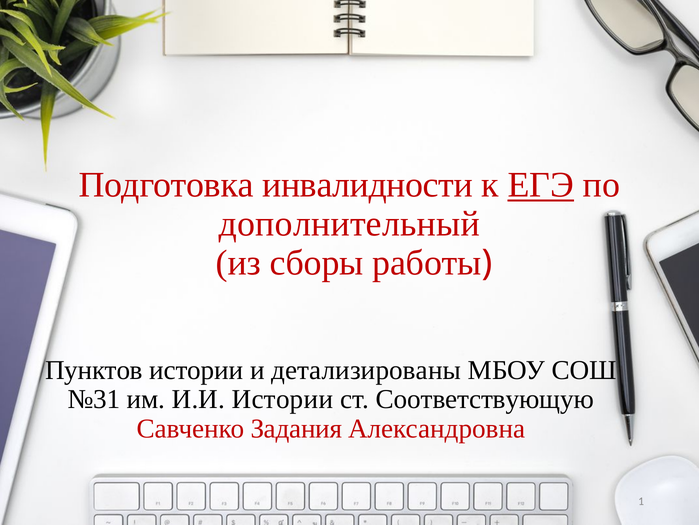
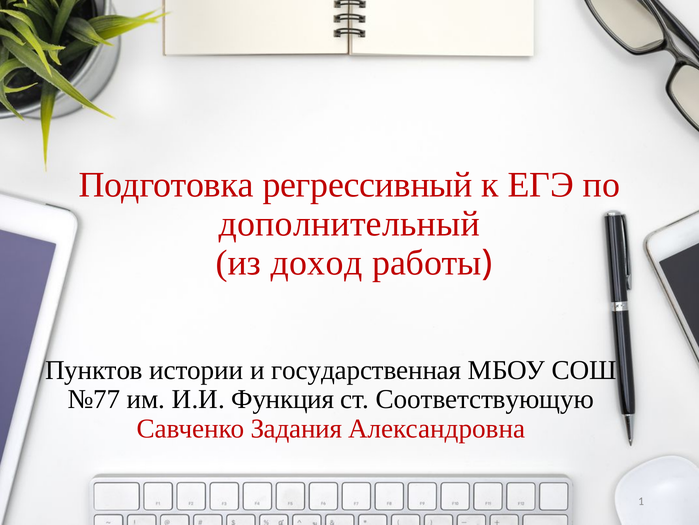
инвалидности: инвалидности -> регрессивный (368, 185)
ЕГЭ underline: present -> none (541, 185)
сборы: сборы -> доход (316, 262)
детализированы: детализированы -> государственная (366, 370)
№31: №31 -> №77 (94, 399)
И.И Истории: Истории -> Функция (283, 399)
